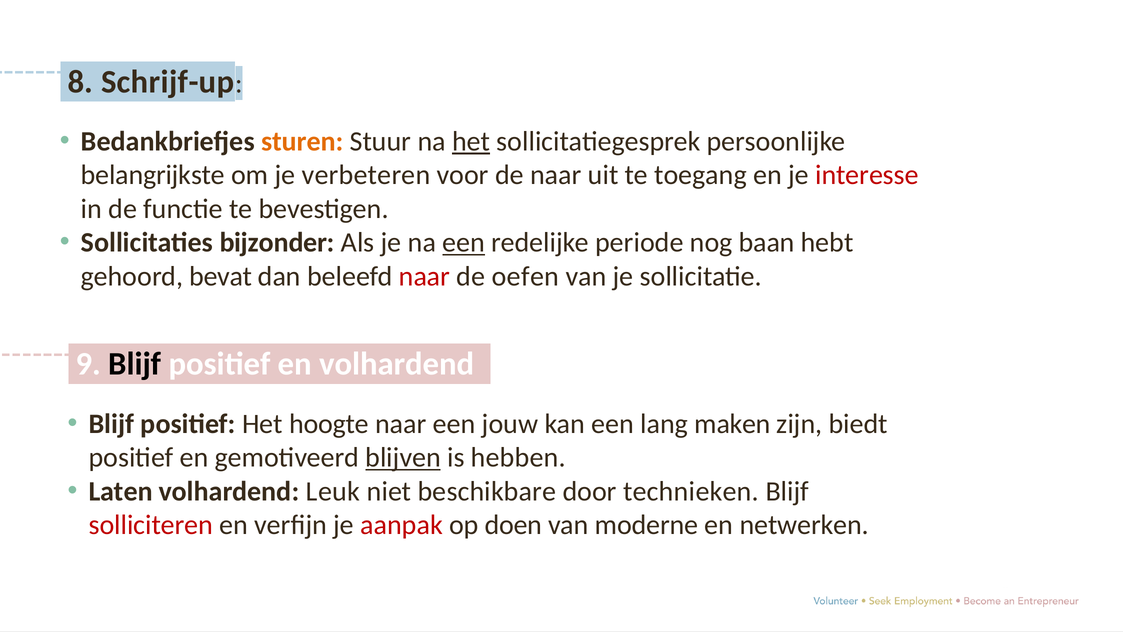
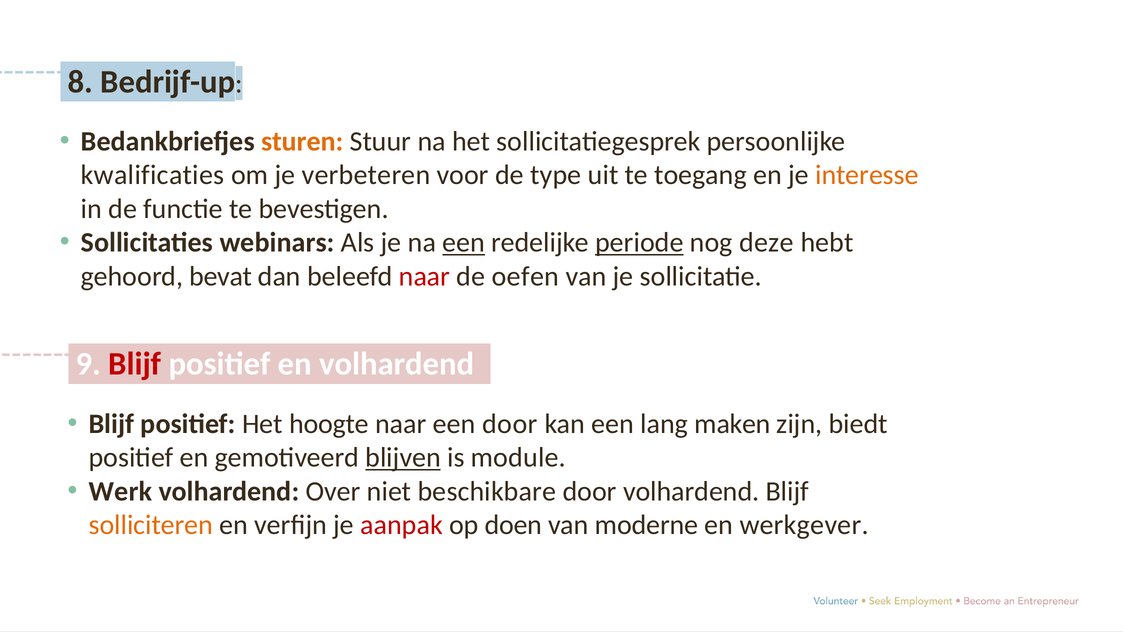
Schrijf-up: Schrijf-up -> Bedrijf-up (168, 82)
het underline: present -> none (471, 141)
belangrijkste: belangrijkste -> kwalificaties (153, 175)
de naar: naar -> type (556, 175)
interesse colour: red -> orange (867, 175)
bijzonder: bijzonder -> webinars (277, 242)
periode underline: none -> present (639, 242)
baan: baan -> deze (766, 242)
Blijf colour: black -> red (135, 364)
een jouw: jouw -> door (510, 424)
hebben: hebben -> module (518, 457)
Laten: Laten -> Werk (120, 491)
Leuk: Leuk -> Over (333, 491)
door technieken: technieken -> volhardend (691, 491)
solliciteren colour: red -> orange (151, 525)
netwerken: netwerken -> werkgever (804, 525)
